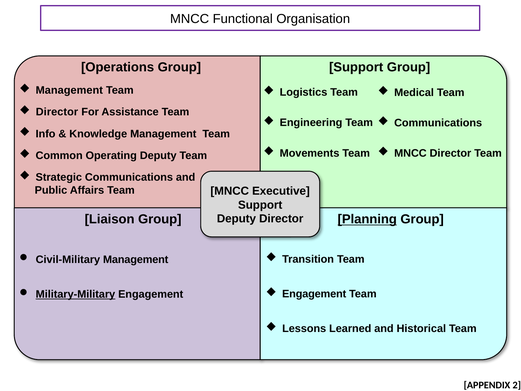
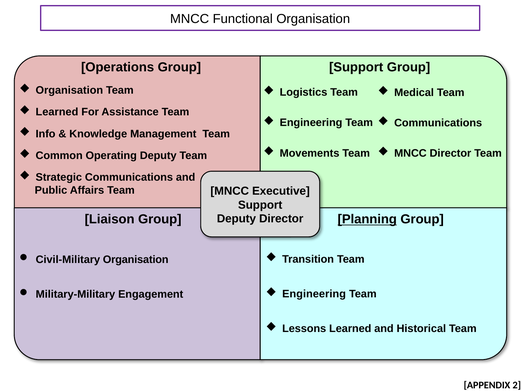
Management: Management -> Organisation (69, 90)
Director: Director -> Learned (57, 112)
Civil-Military Management: Management -> Organisation (136, 259)
Engagement: Engagement -> Engineering (314, 294)
Military-Military underline: present -> none (75, 294)
